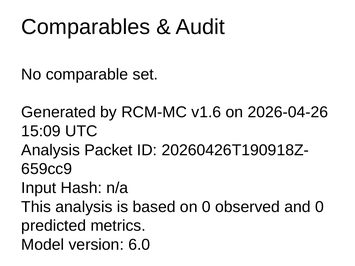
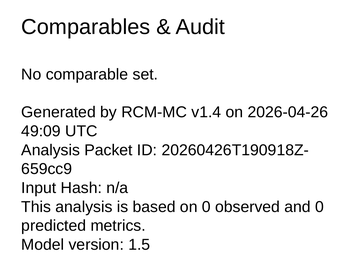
v1.6: v1.6 -> v1.4 (206, 112)
15:09: 15:09 -> 49:09 (41, 131)
6.0: 6.0 -> 1.5 (139, 245)
